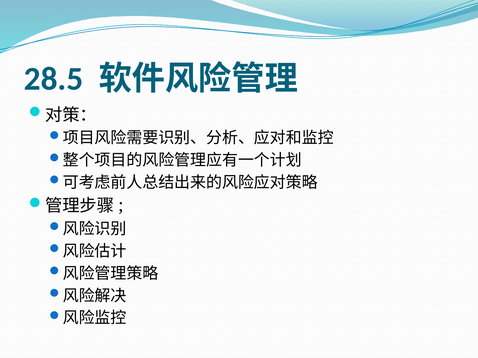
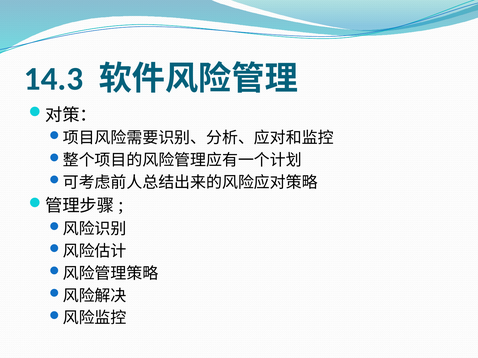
28.5: 28.5 -> 14.3 (54, 79)
